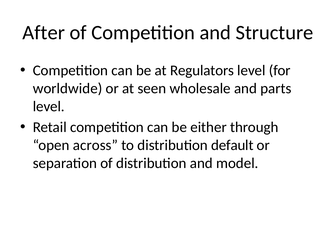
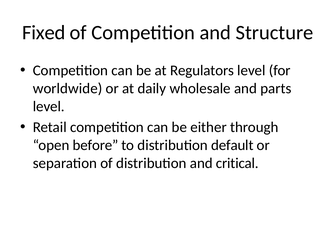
After: After -> Fixed (44, 33)
seen: seen -> daily (152, 88)
across: across -> before (96, 145)
model: model -> critical (237, 163)
